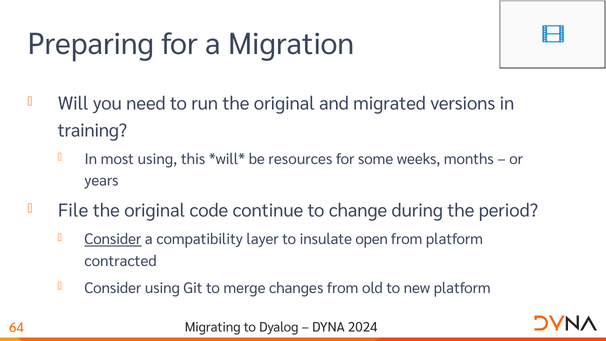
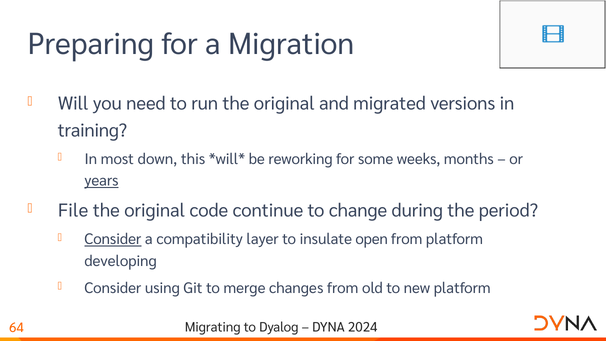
most using: using -> down (157, 159)
resources: resources -> reworking (301, 159)
years underline: none -> present (101, 181)
contracted: contracted -> developing (121, 261)
